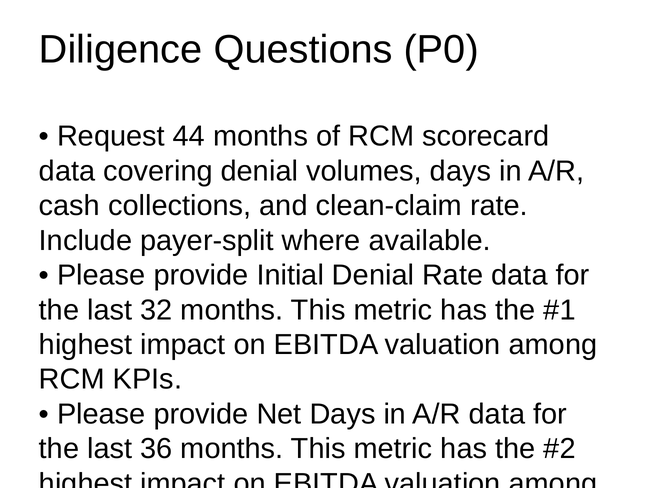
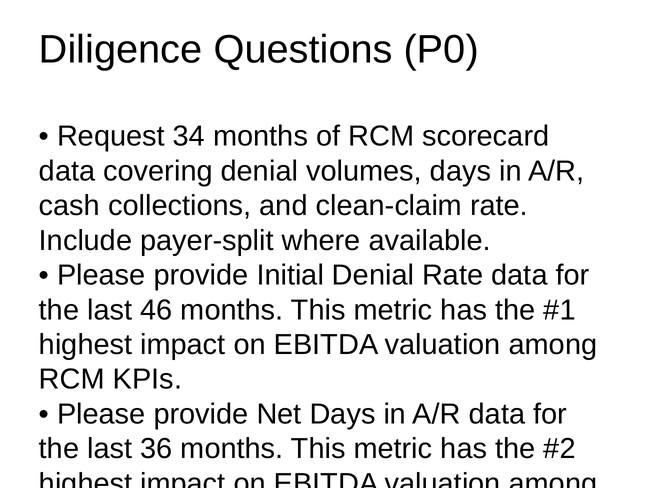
44: 44 -> 34 (189, 137)
32: 32 -> 46 (156, 310)
